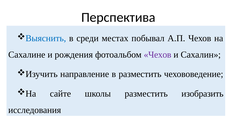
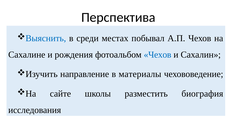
Чехов colour: purple -> blue (158, 55)
в разместить: разместить -> материалы (140, 74)
изобразить: изобразить -> биография (202, 93)
